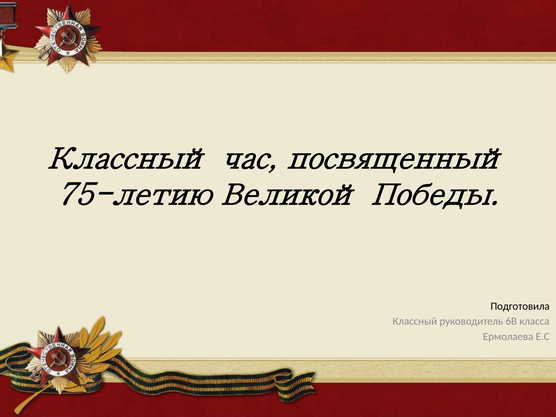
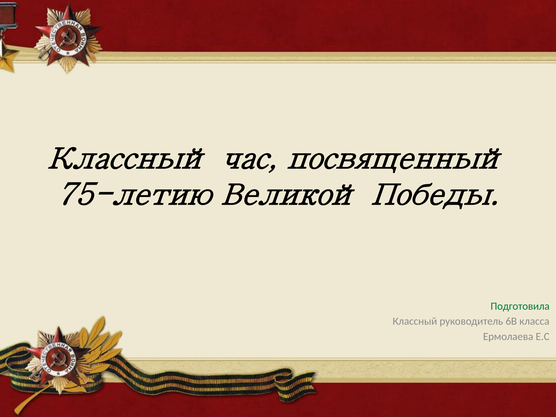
Подготовила colour: black -> green (520, 306)
